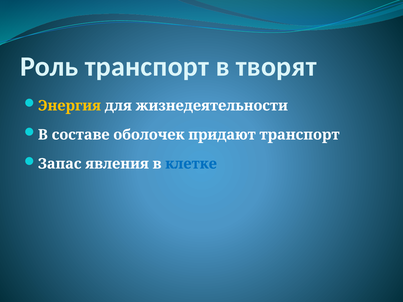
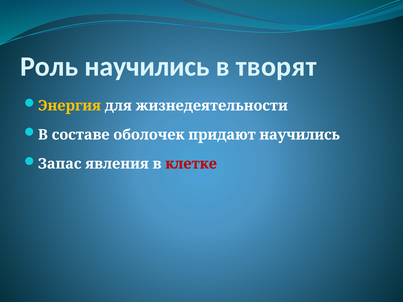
Роль транспорт: транспорт -> научились (147, 67)
придают транспорт: транспорт -> научились (300, 135)
клетке colour: blue -> red (191, 164)
